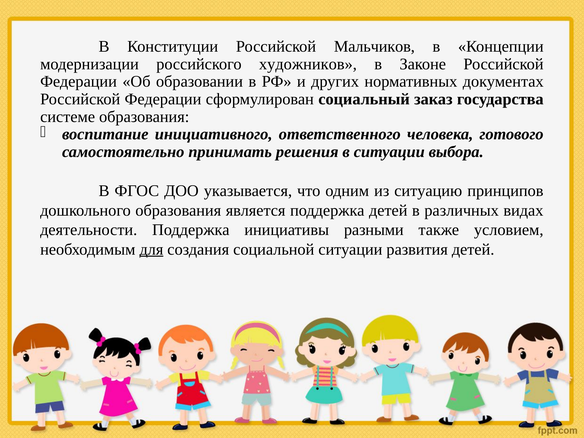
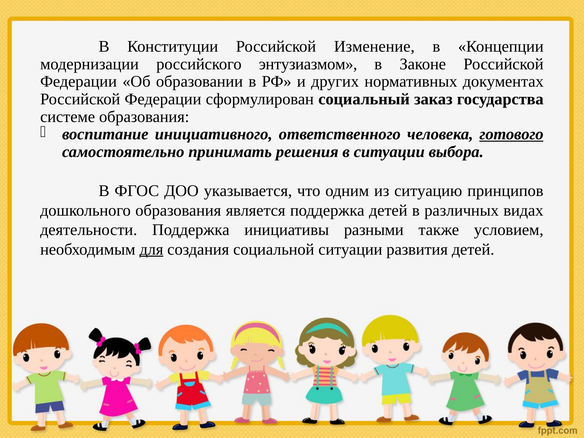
Мальчиков: Мальчиков -> Изменение (374, 47)
художников: художников -> энтузиазмом (308, 64)
готового underline: none -> present (511, 134)
